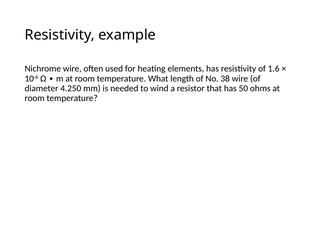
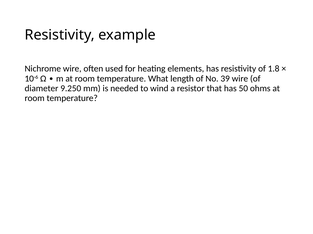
1.6: 1.6 -> 1.8 (274, 69)
38: 38 -> 39 (225, 79)
4.250: 4.250 -> 9.250 (71, 89)
